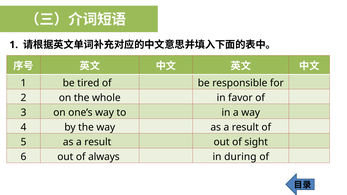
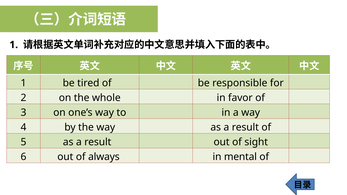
during: during -> mental (240, 157)
